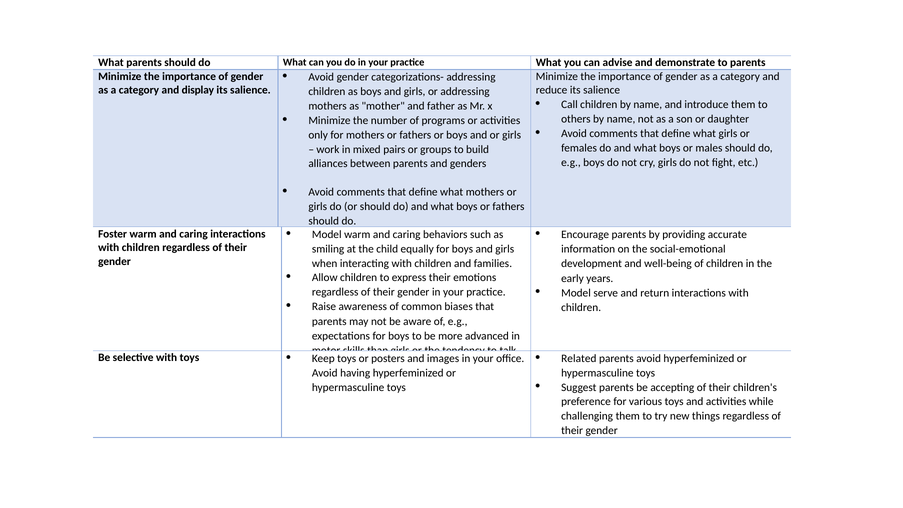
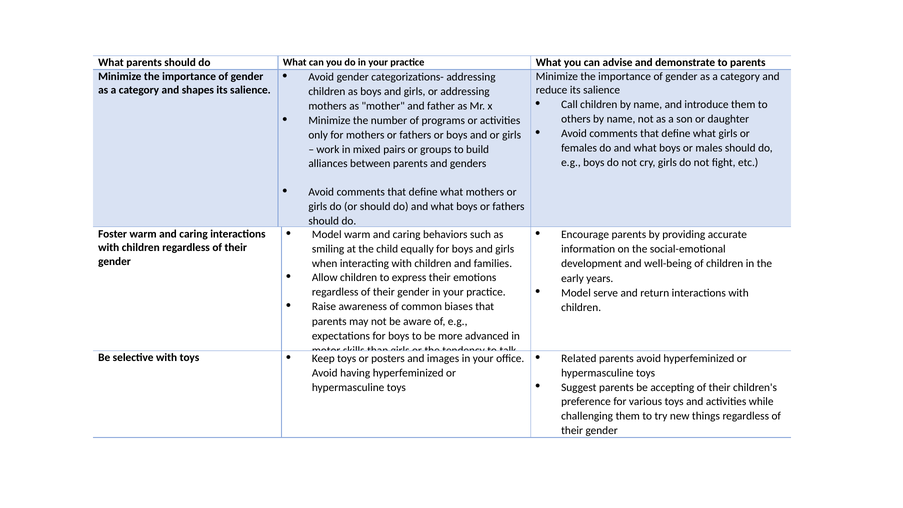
display: display -> shapes (198, 90)
